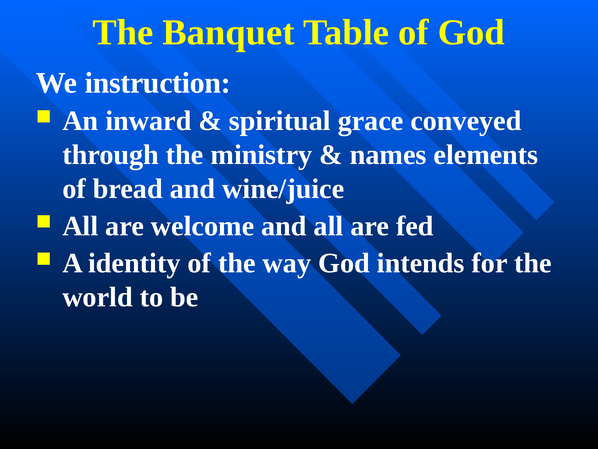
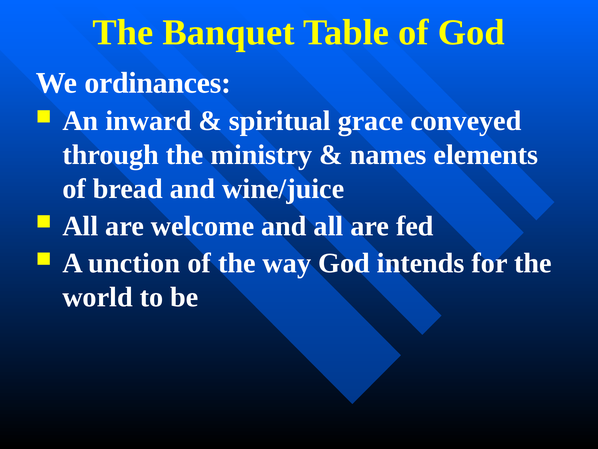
instruction: instruction -> ordinances (158, 83)
identity: identity -> unction (134, 263)
